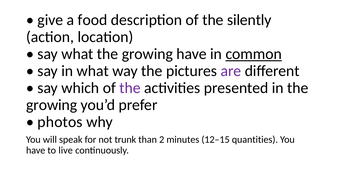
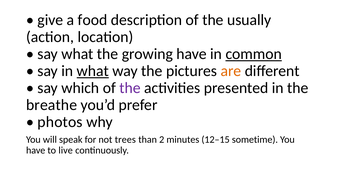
silently: silently -> usually (249, 20)
what underline: none -> present (93, 71)
are colour: purple -> orange (231, 71)
growing: growing -> breathe (52, 105)
trunk: trunk -> trees (125, 139)
quantities: quantities -> sometime (255, 139)
